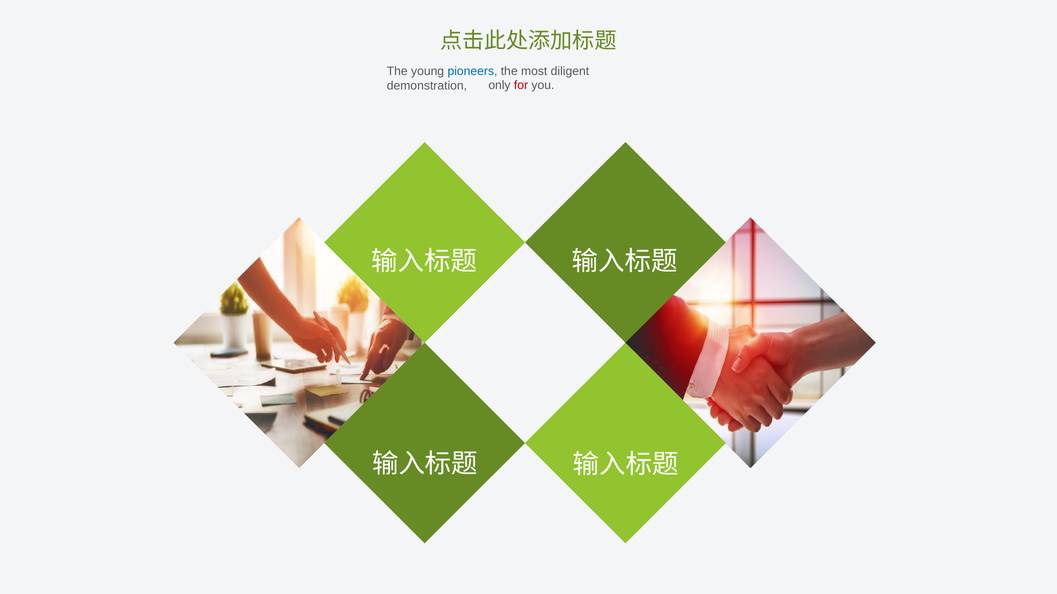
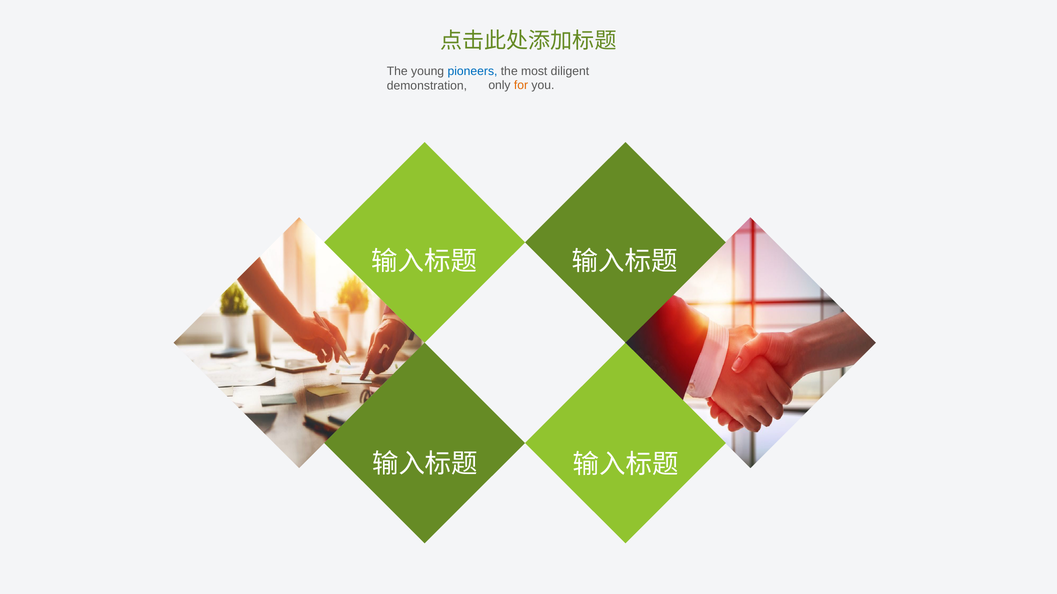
for colour: red -> orange (521, 85)
